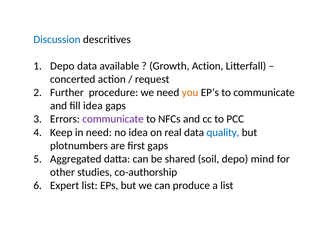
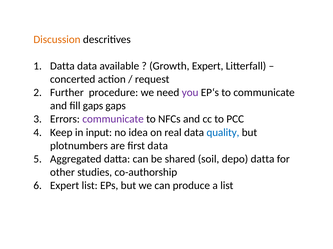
Discussion colour: blue -> orange (57, 40)
Depo: Depo -> Datta (62, 66)
Growth Action: Action -> Expert (208, 66)
you colour: orange -> purple (190, 93)
fill idea: idea -> gaps (93, 106)
in need: need -> input (99, 133)
first gaps: gaps -> data (158, 146)
depo mind: mind -> datta (263, 159)
